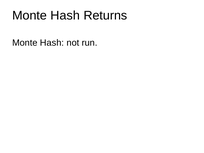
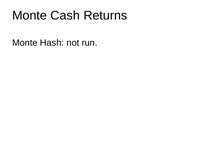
Hash: Hash -> Cash (65, 15)
